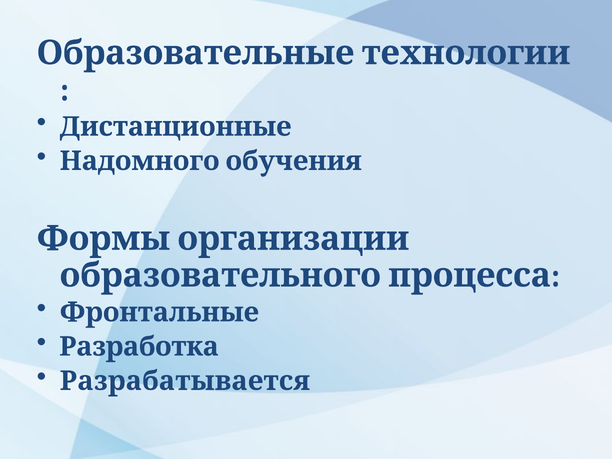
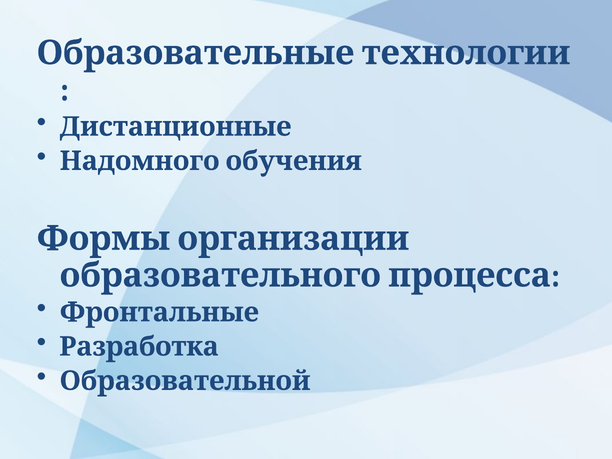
Разрабатывается: Разрабатывается -> Образовательной (185, 381)
